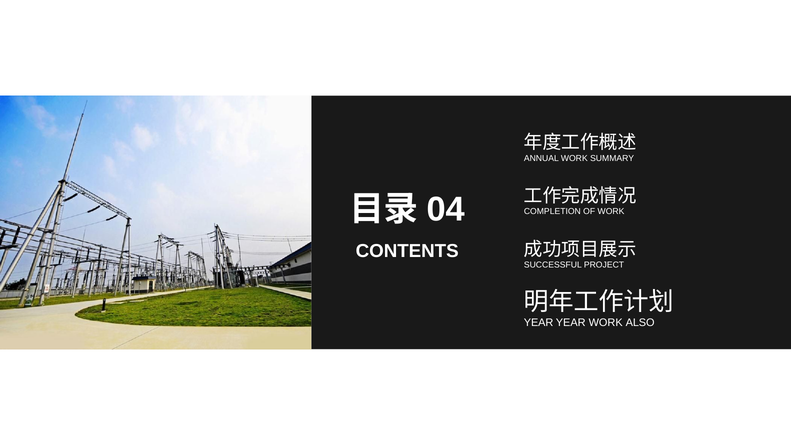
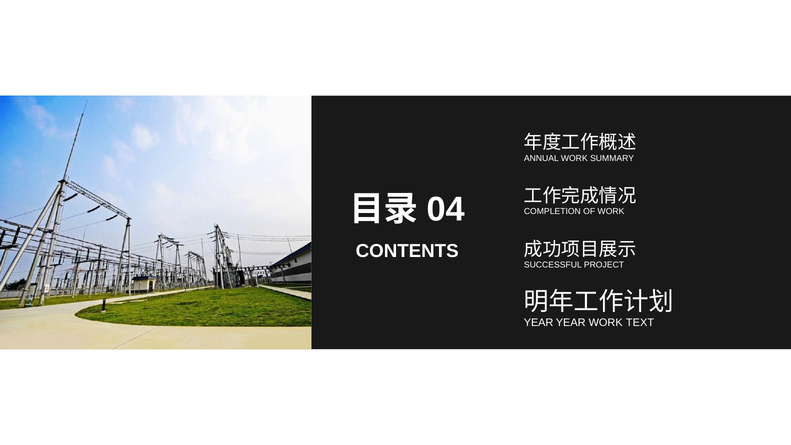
ALSO: ALSO -> TEXT (640, 322)
